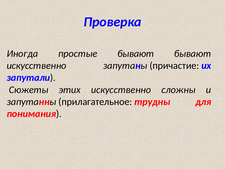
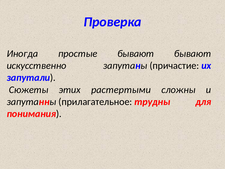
этих искусственно: искусственно -> растертыми (121, 90)
